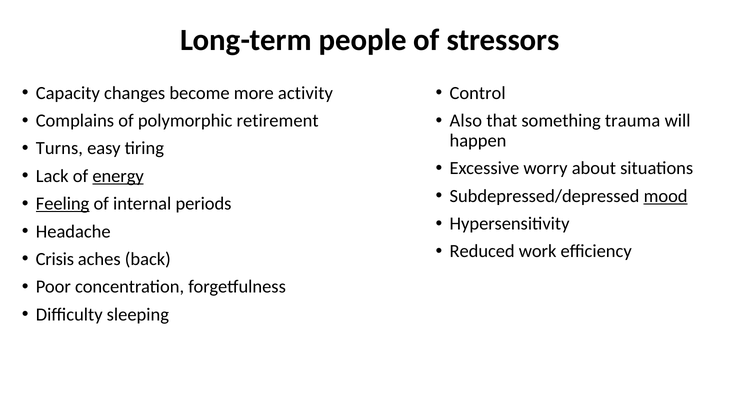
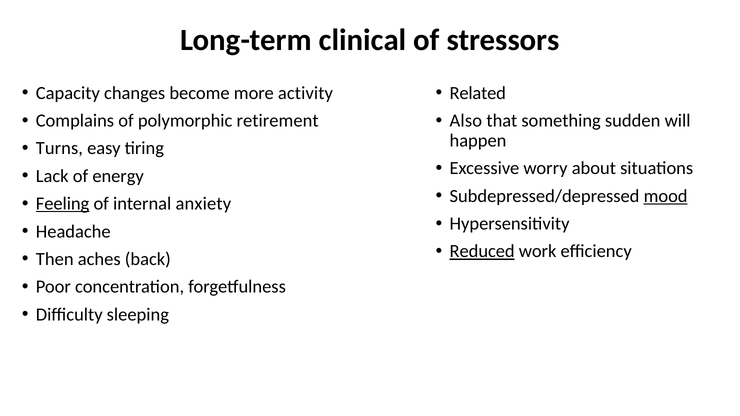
people: people -> clinical (363, 40)
Control: Control -> Related (478, 93)
trauma: trauma -> sudden (633, 121)
energy underline: present -> none (118, 176)
periods: periods -> anxiety (203, 204)
Reduced underline: none -> present (482, 251)
Crisis: Crisis -> Then (55, 259)
